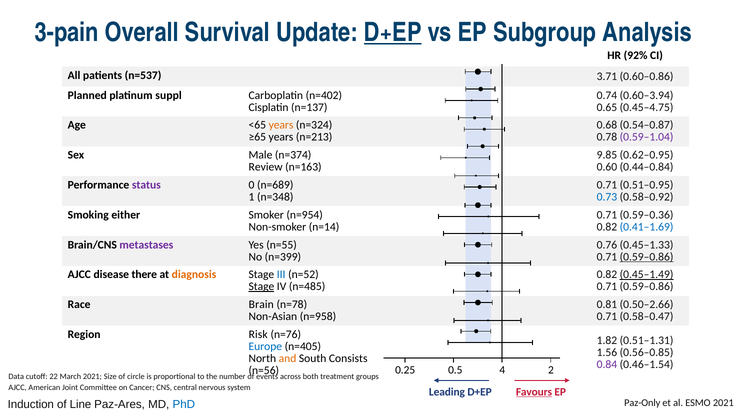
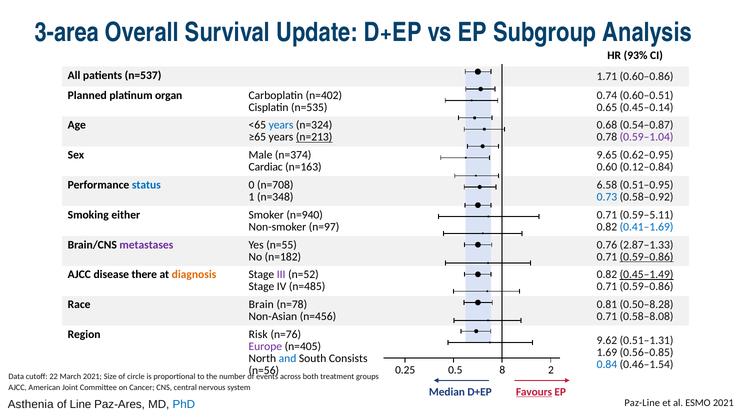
3-pain: 3-pain -> 3-area (67, 32)
D+EP underline: present -> none (393, 32)
92%: 92% -> 93% (636, 55)
3.71: 3.71 -> 1.71 (607, 76)
suppl: suppl -> organ (169, 95)
0.60–3.94: 0.60–3.94 -> 0.60–0.51 (647, 95)
n=137: n=137 -> n=535 (309, 107)
0.45–4.75: 0.45–4.75 -> 0.45–0.14 (647, 107)
years colour: orange -> blue (281, 125)
n=213 underline: none -> present (314, 137)
9.85: 9.85 -> 9.65 (607, 155)
Review: Review -> Cardiac (266, 167)
0.44–0.84: 0.44–0.84 -> 0.12–0.84 (647, 167)
status colour: purple -> blue (146, 185)
n=689: n=689 -> n=708 (275, 185)
0.71: 0.71 -> 6.58 (607, 185)
n=954: n=954 -> n=940 (305, 215)
0.59–0.36: 0.59–0.36 -> 0.59–5.11 (647, 215)
n=14: n=14 -> n=97 (324, 227)
0.45–1.33: 0.45–1.33 -> 2.87–1.33 (647, 245)
n=399: n=399 -> n=182 (283, 257)
III colour: blue -> purple (281, 275)
Stage underline: present -> none (261, 287)
0.50–2.66: 0.50–2.66 -> 0.50–8.28 (647, 305)
n=958: n=958 -> n=456 (318, 317)
0.58–0.47: 0.58–0.47 -> 0.58–8.08 (647, 317)
1.82: 1.82 -> 9.62 (607, 341)
Europe colour: blue -> purple (265, 347)
1.56: 1.56 -> 1.69 (607, 353)
and colour: orange -> blue (287, 359)
0.84 colour: purple -> blue (607, 365)
4: 4 -> 8 (502, 370)
Leading: Leading -> Median (447, 392)
Paz-Only: Paz-Only -> Paz-Line (642, 403)
Induction: Induction -> Asthenia (31, 405)
